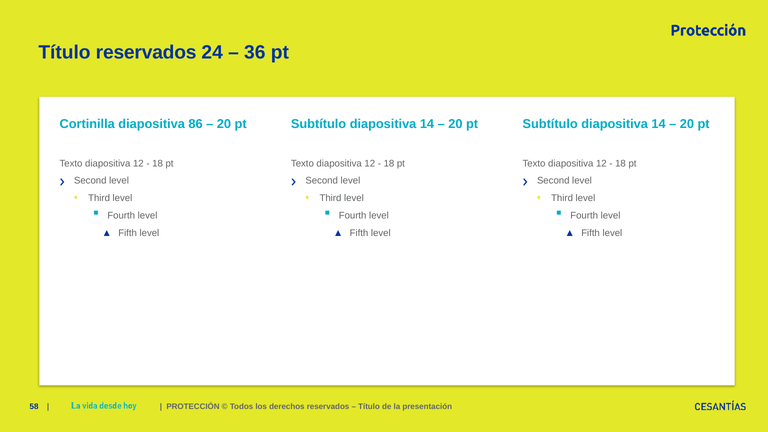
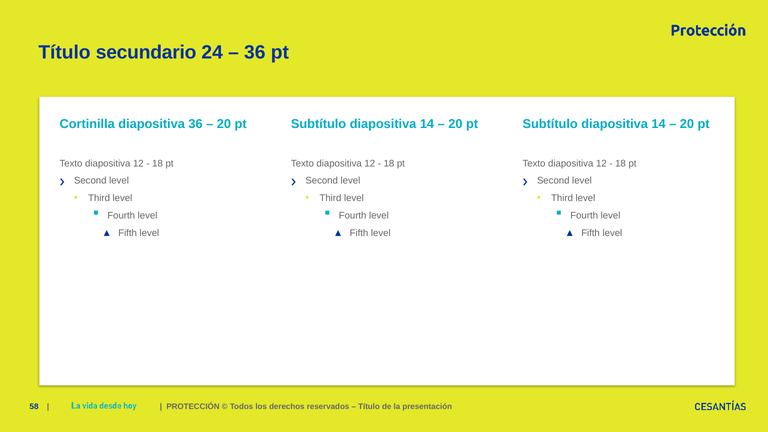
Título reservados: reservados -> secundario (146, 53)
diapositiva 86: 86 -> 36 (196, 124)
